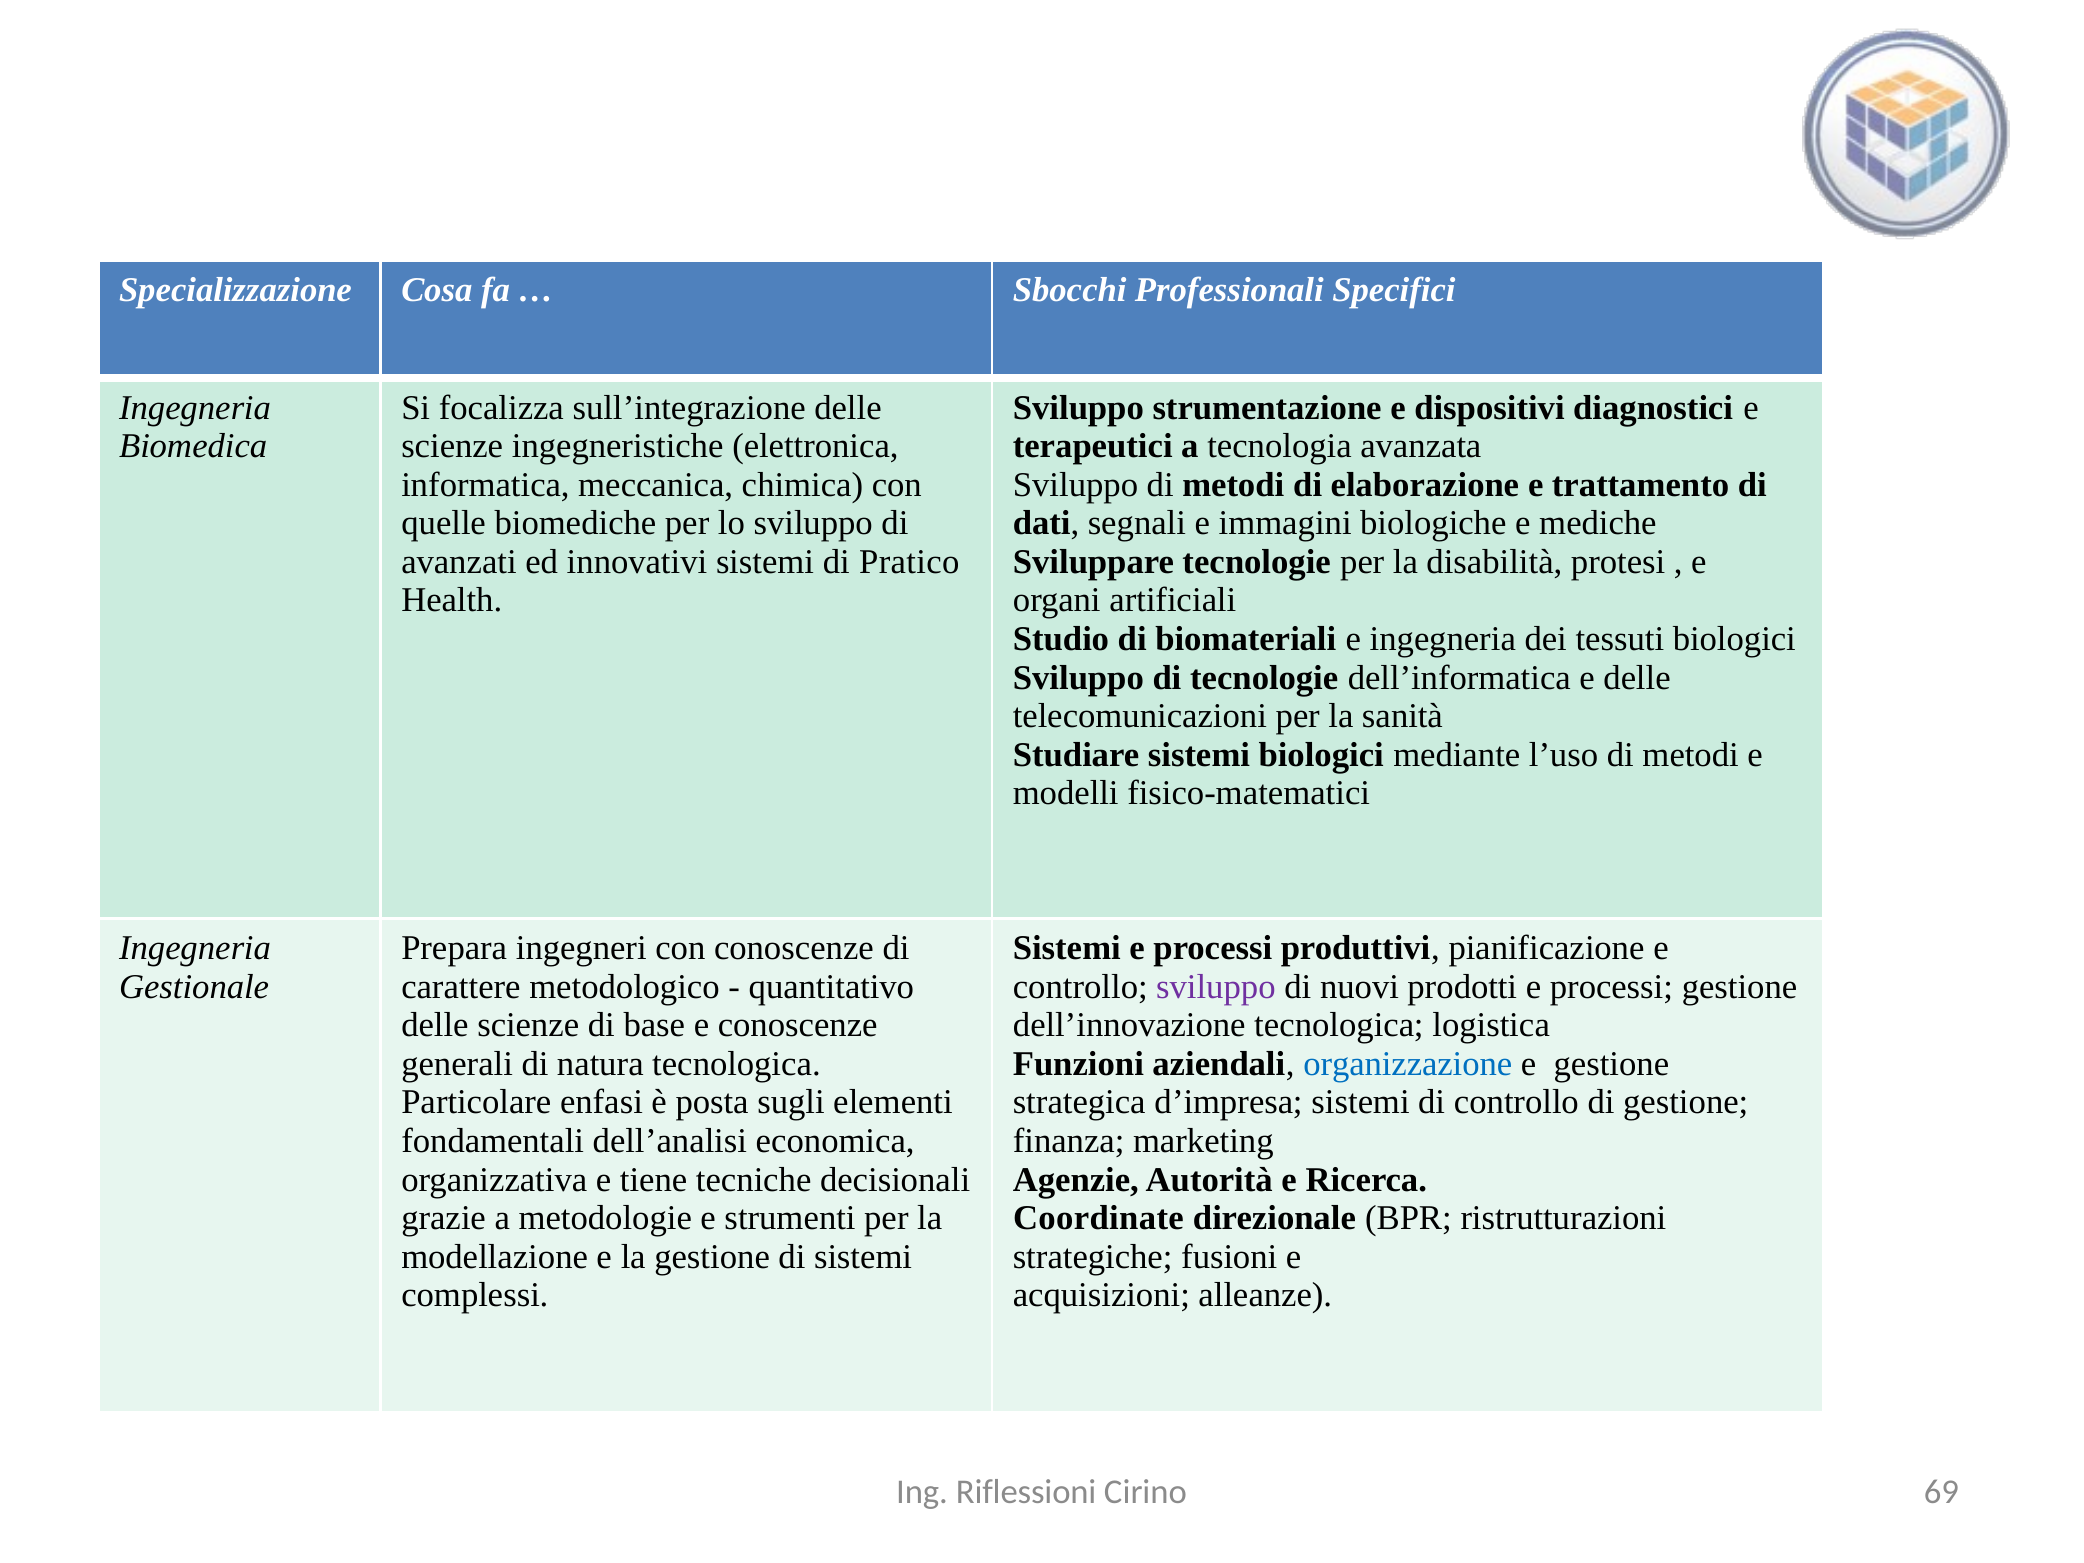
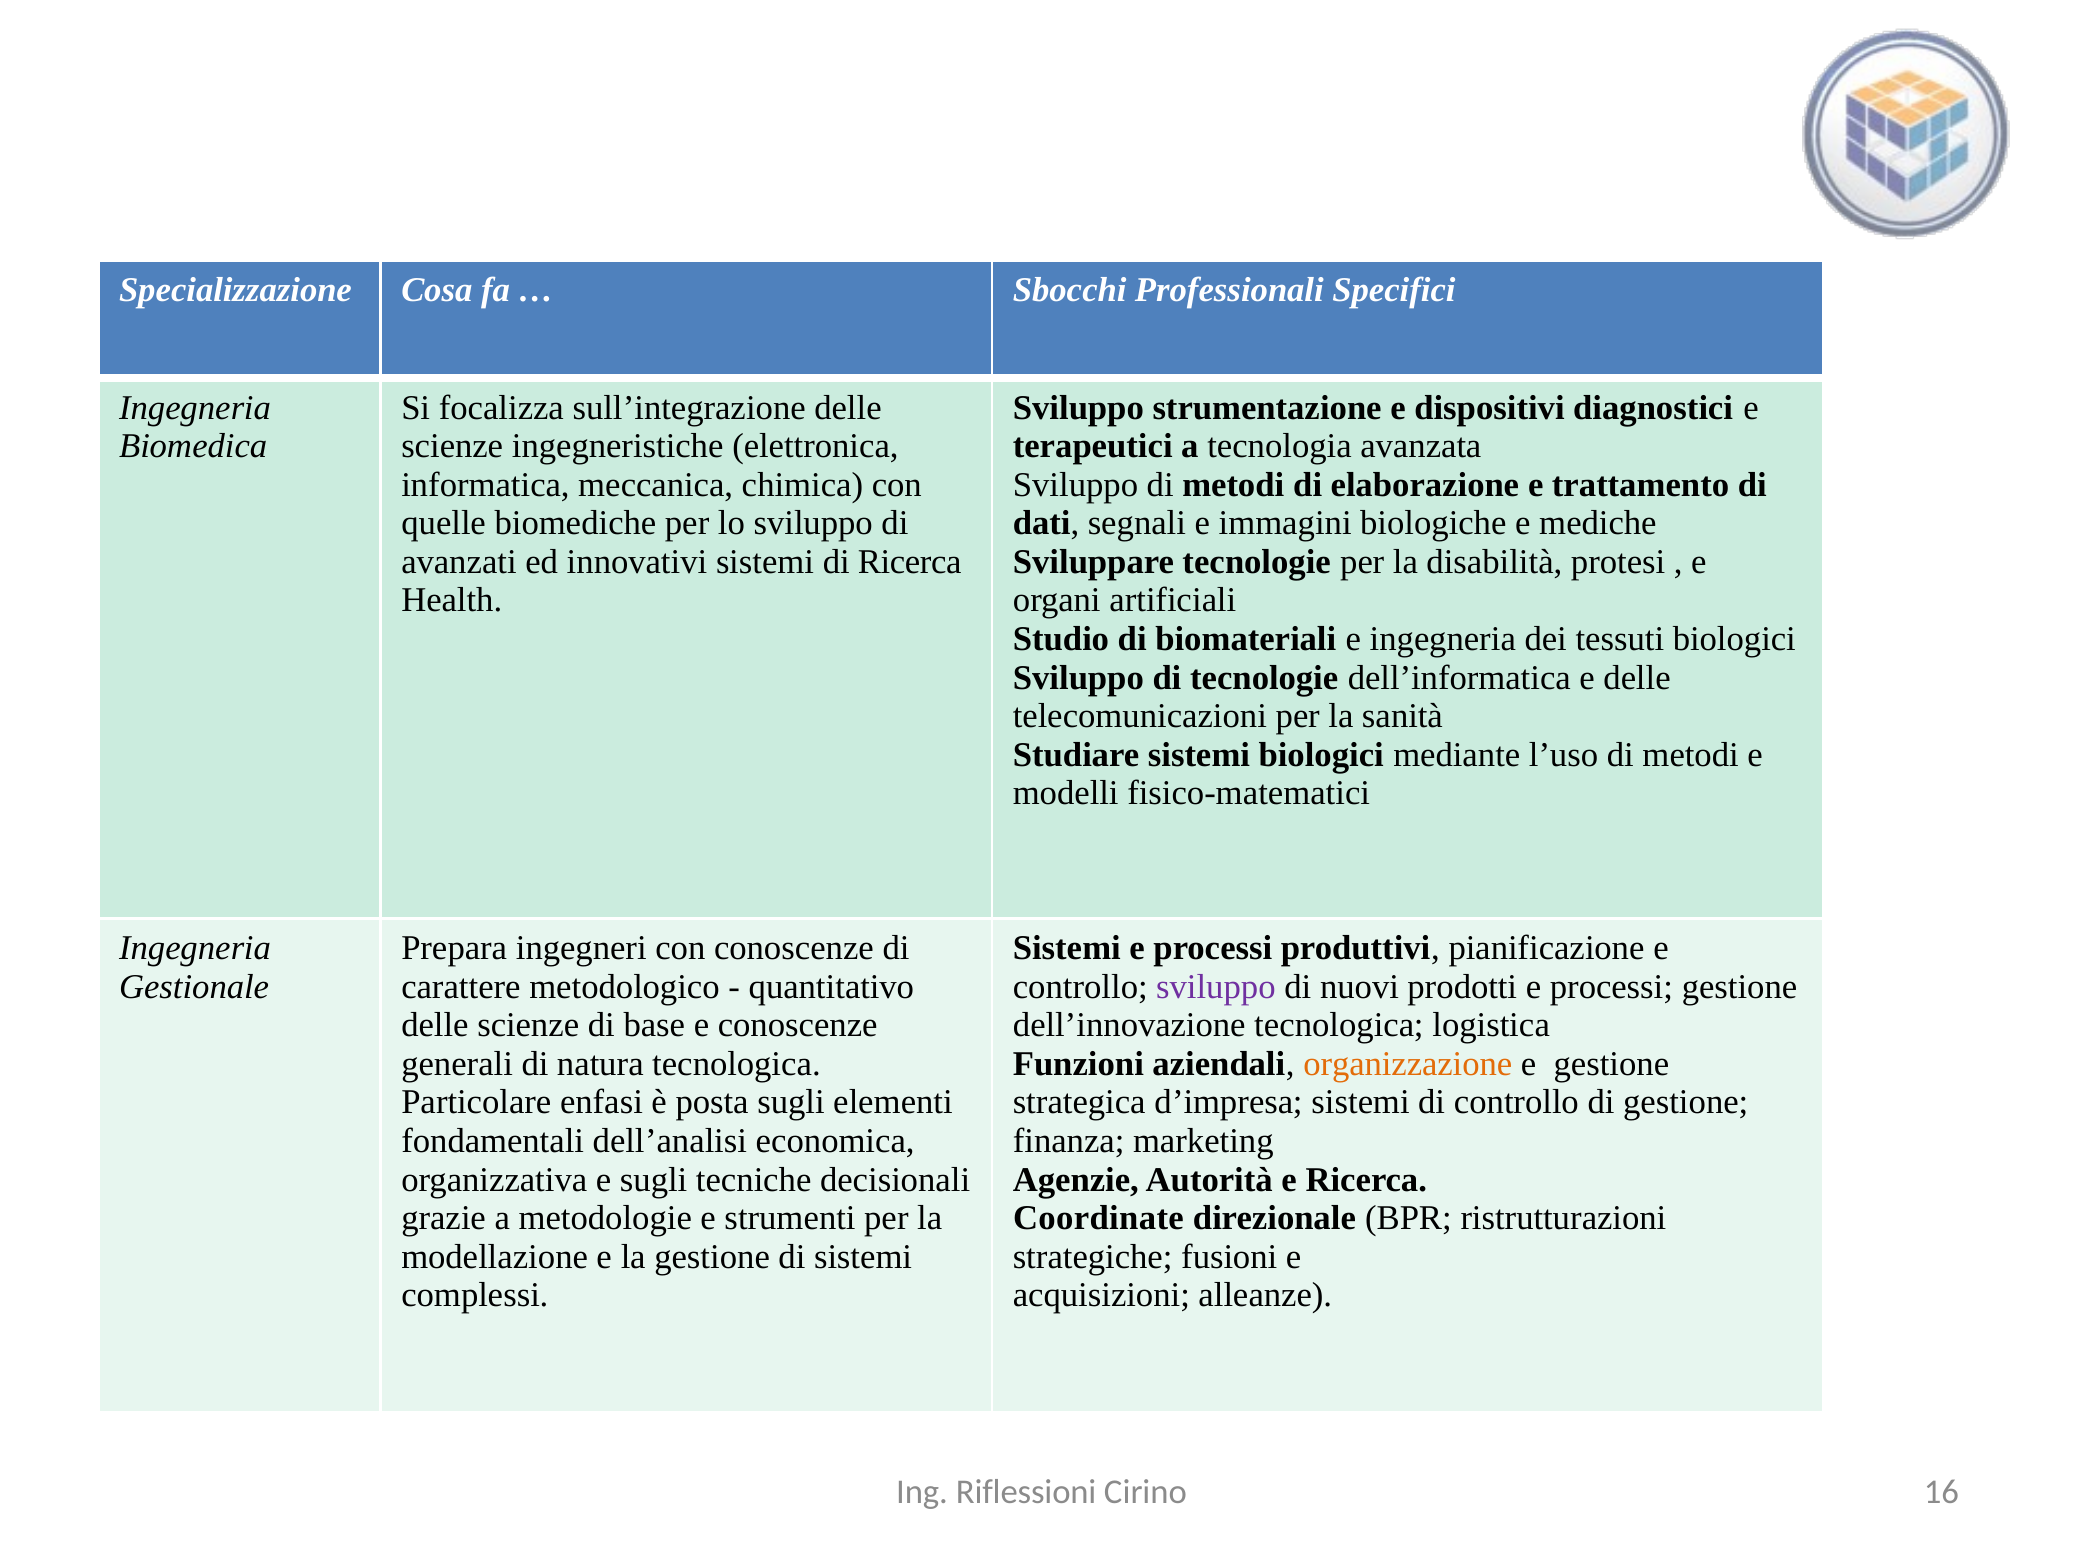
di Pratico: Pratico -> Ricerca (910, 562)
organizzazione colour: blue -> orange (1408, 1064)
e tiene: tiene -> sugli (654, 1180)
69: 69 -> 16 (1941, 1492)
